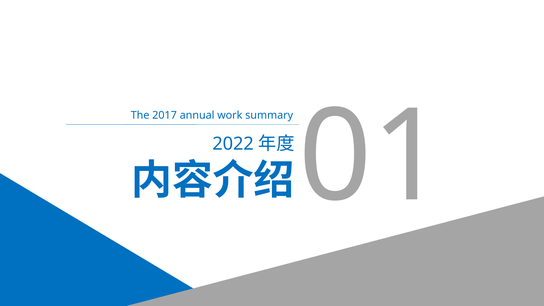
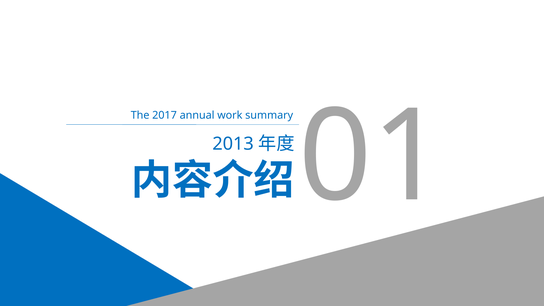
2022: 2022 -> 2013 (233, 144)
